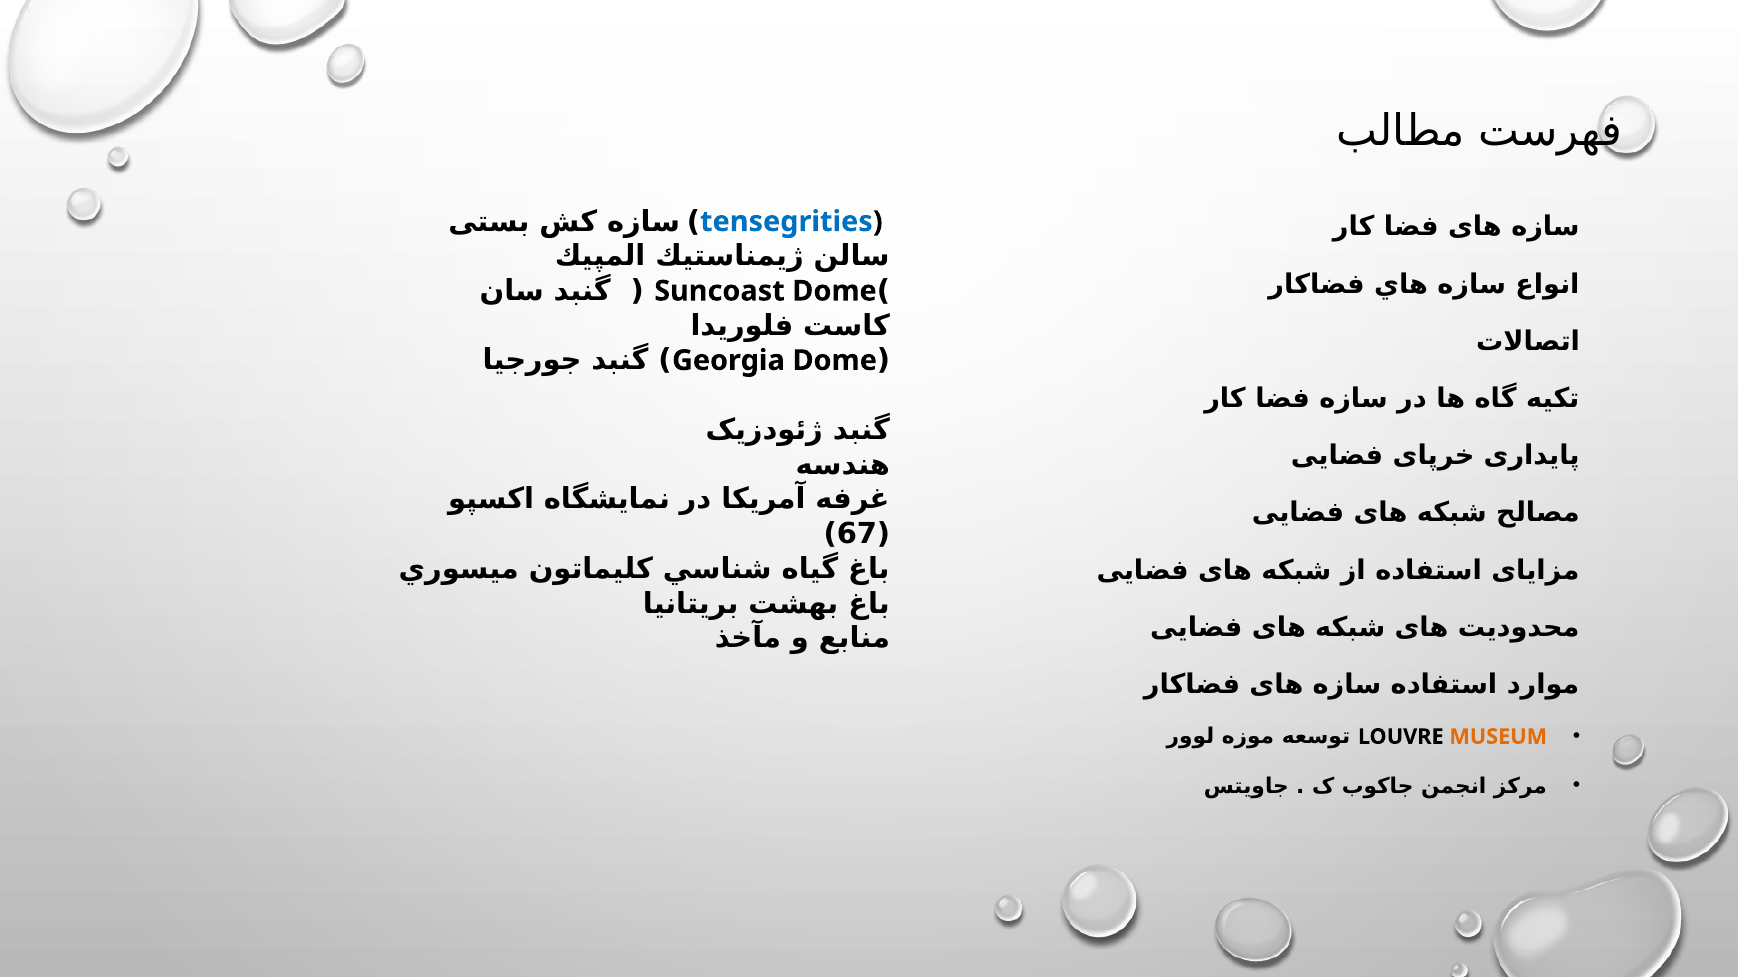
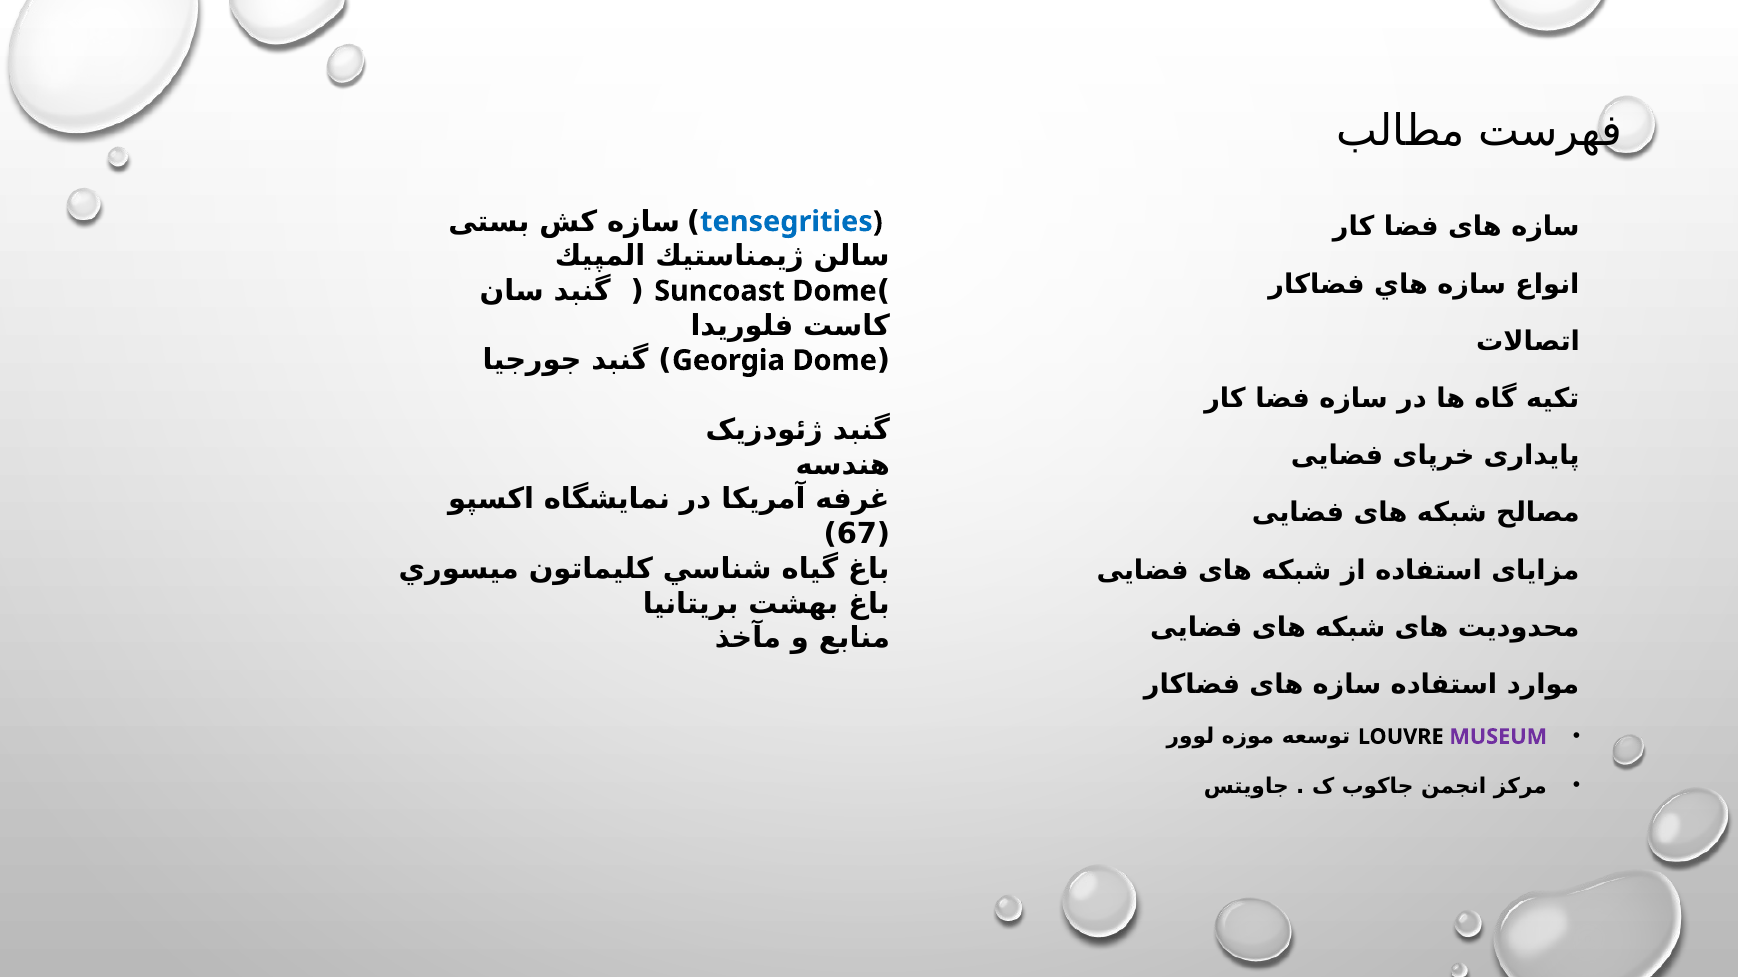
MUSEUM colour: orange -> purple (1498, 737)
